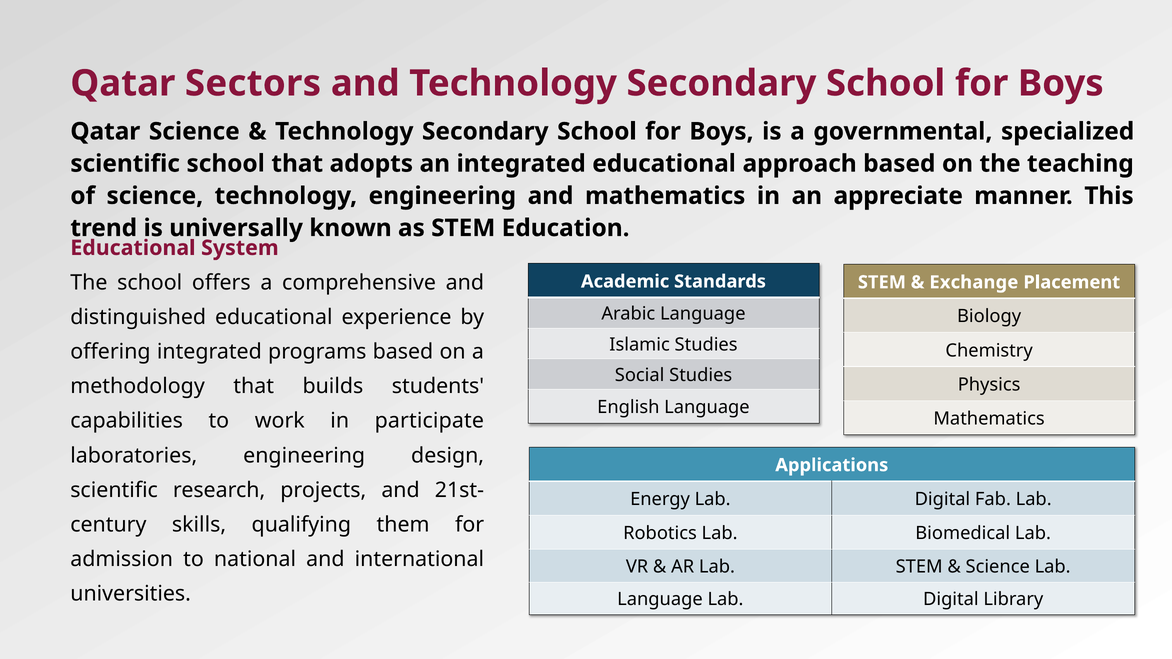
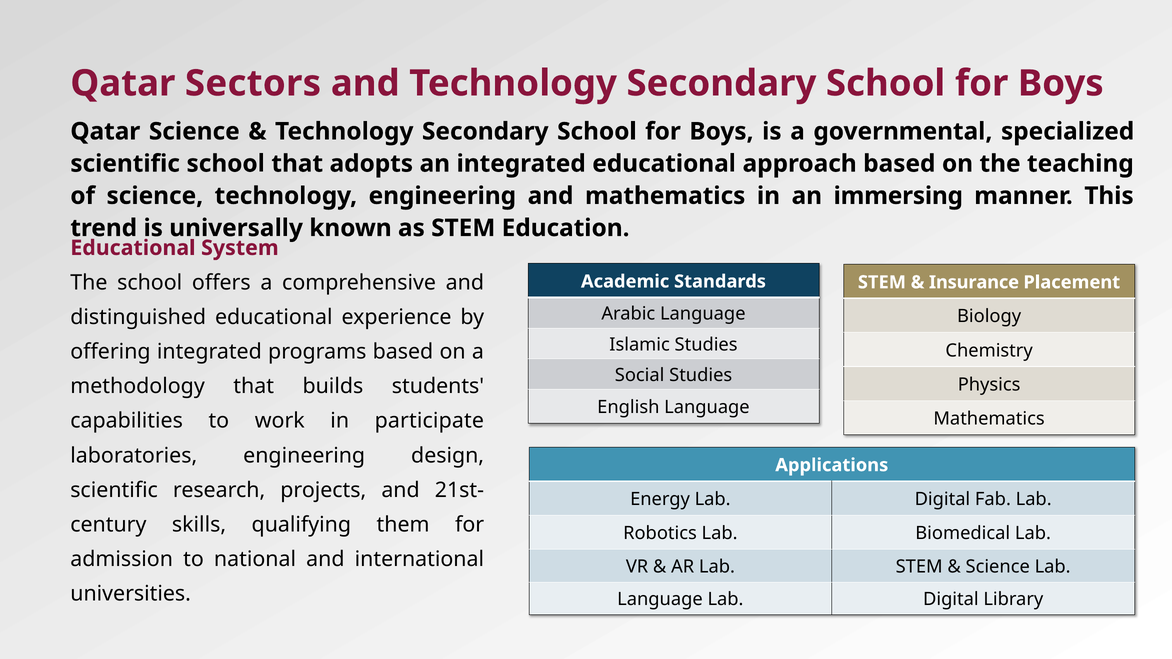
appreciate: appreciate -> immersing (898, 196)
Exchange: Exchange -> Insurance (974, 282)
